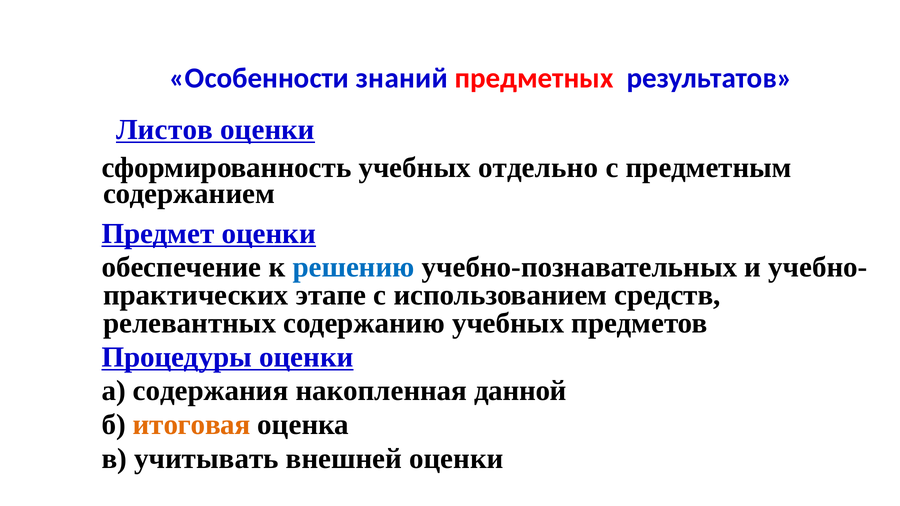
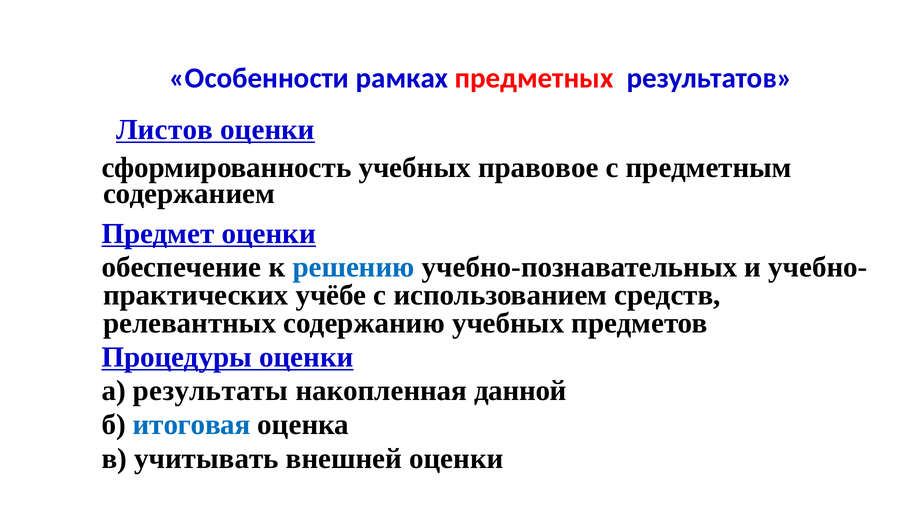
знаний: знаний -> рамках (402, 78)
отдельно: отдельно -> правовое (538, 168)
этапе: этапе -> учёбе (331, 295)
содержания: содержания -> результаты (211, 391)
итоговая colour: orange -> blue (192, 425)
